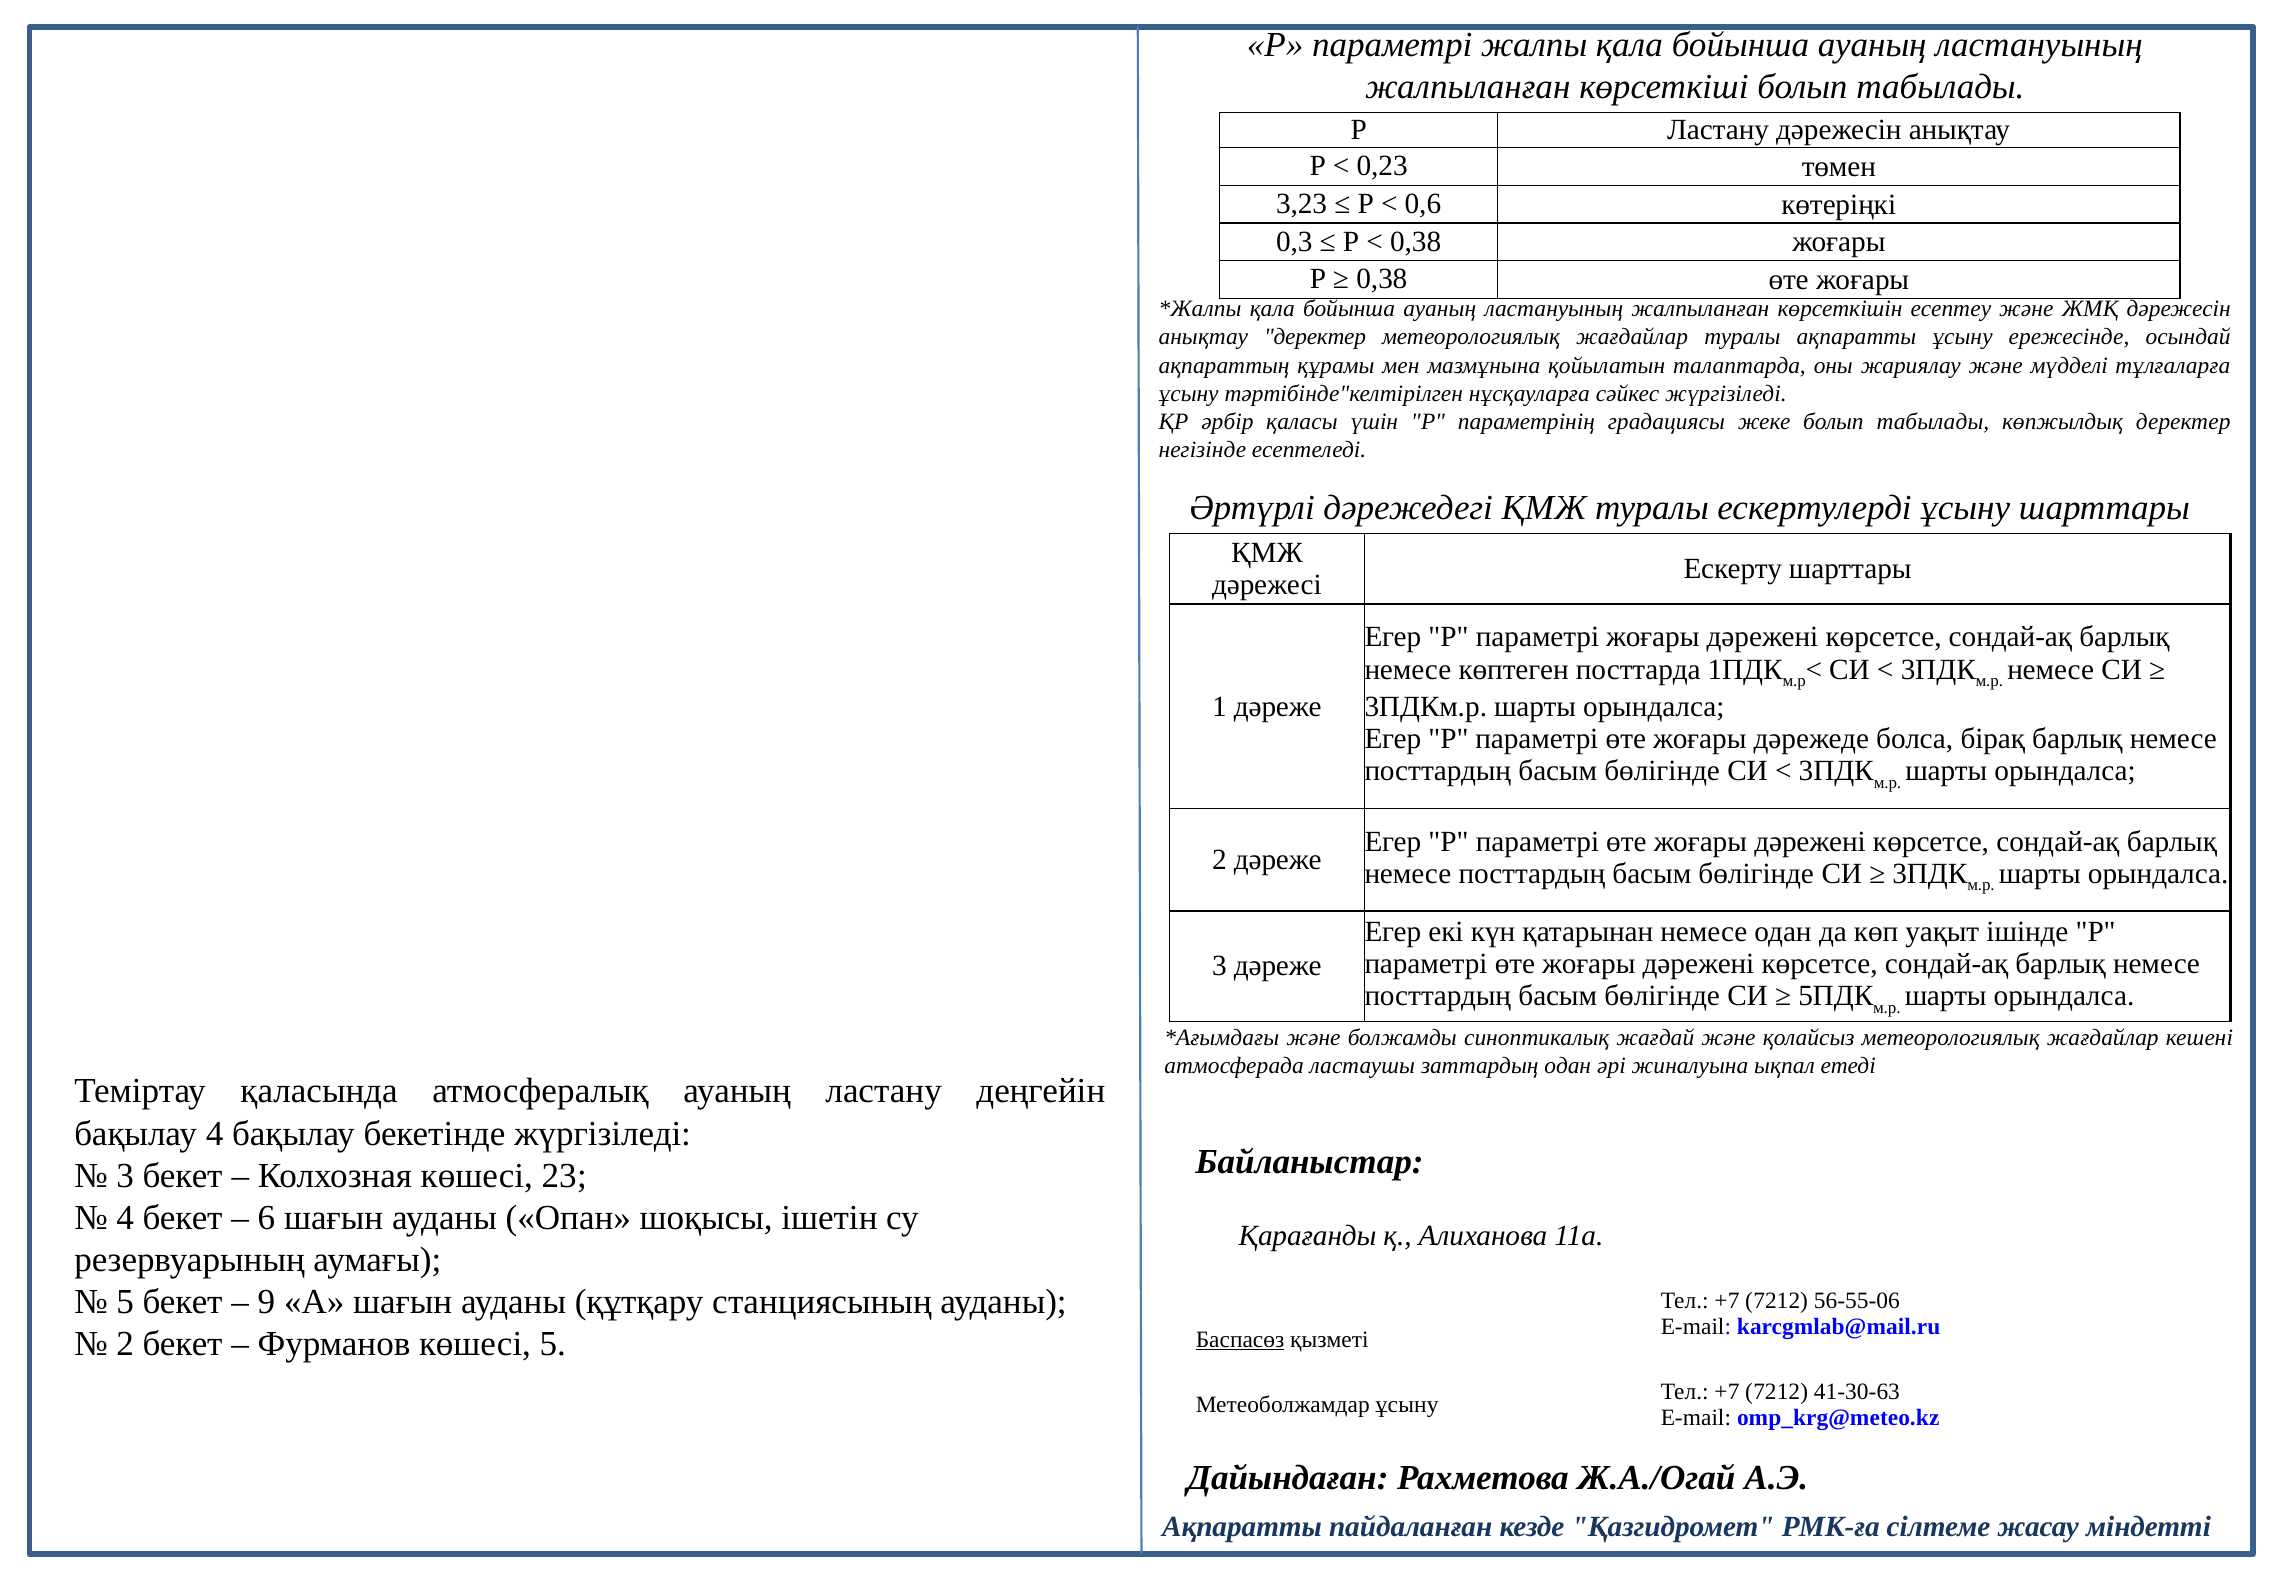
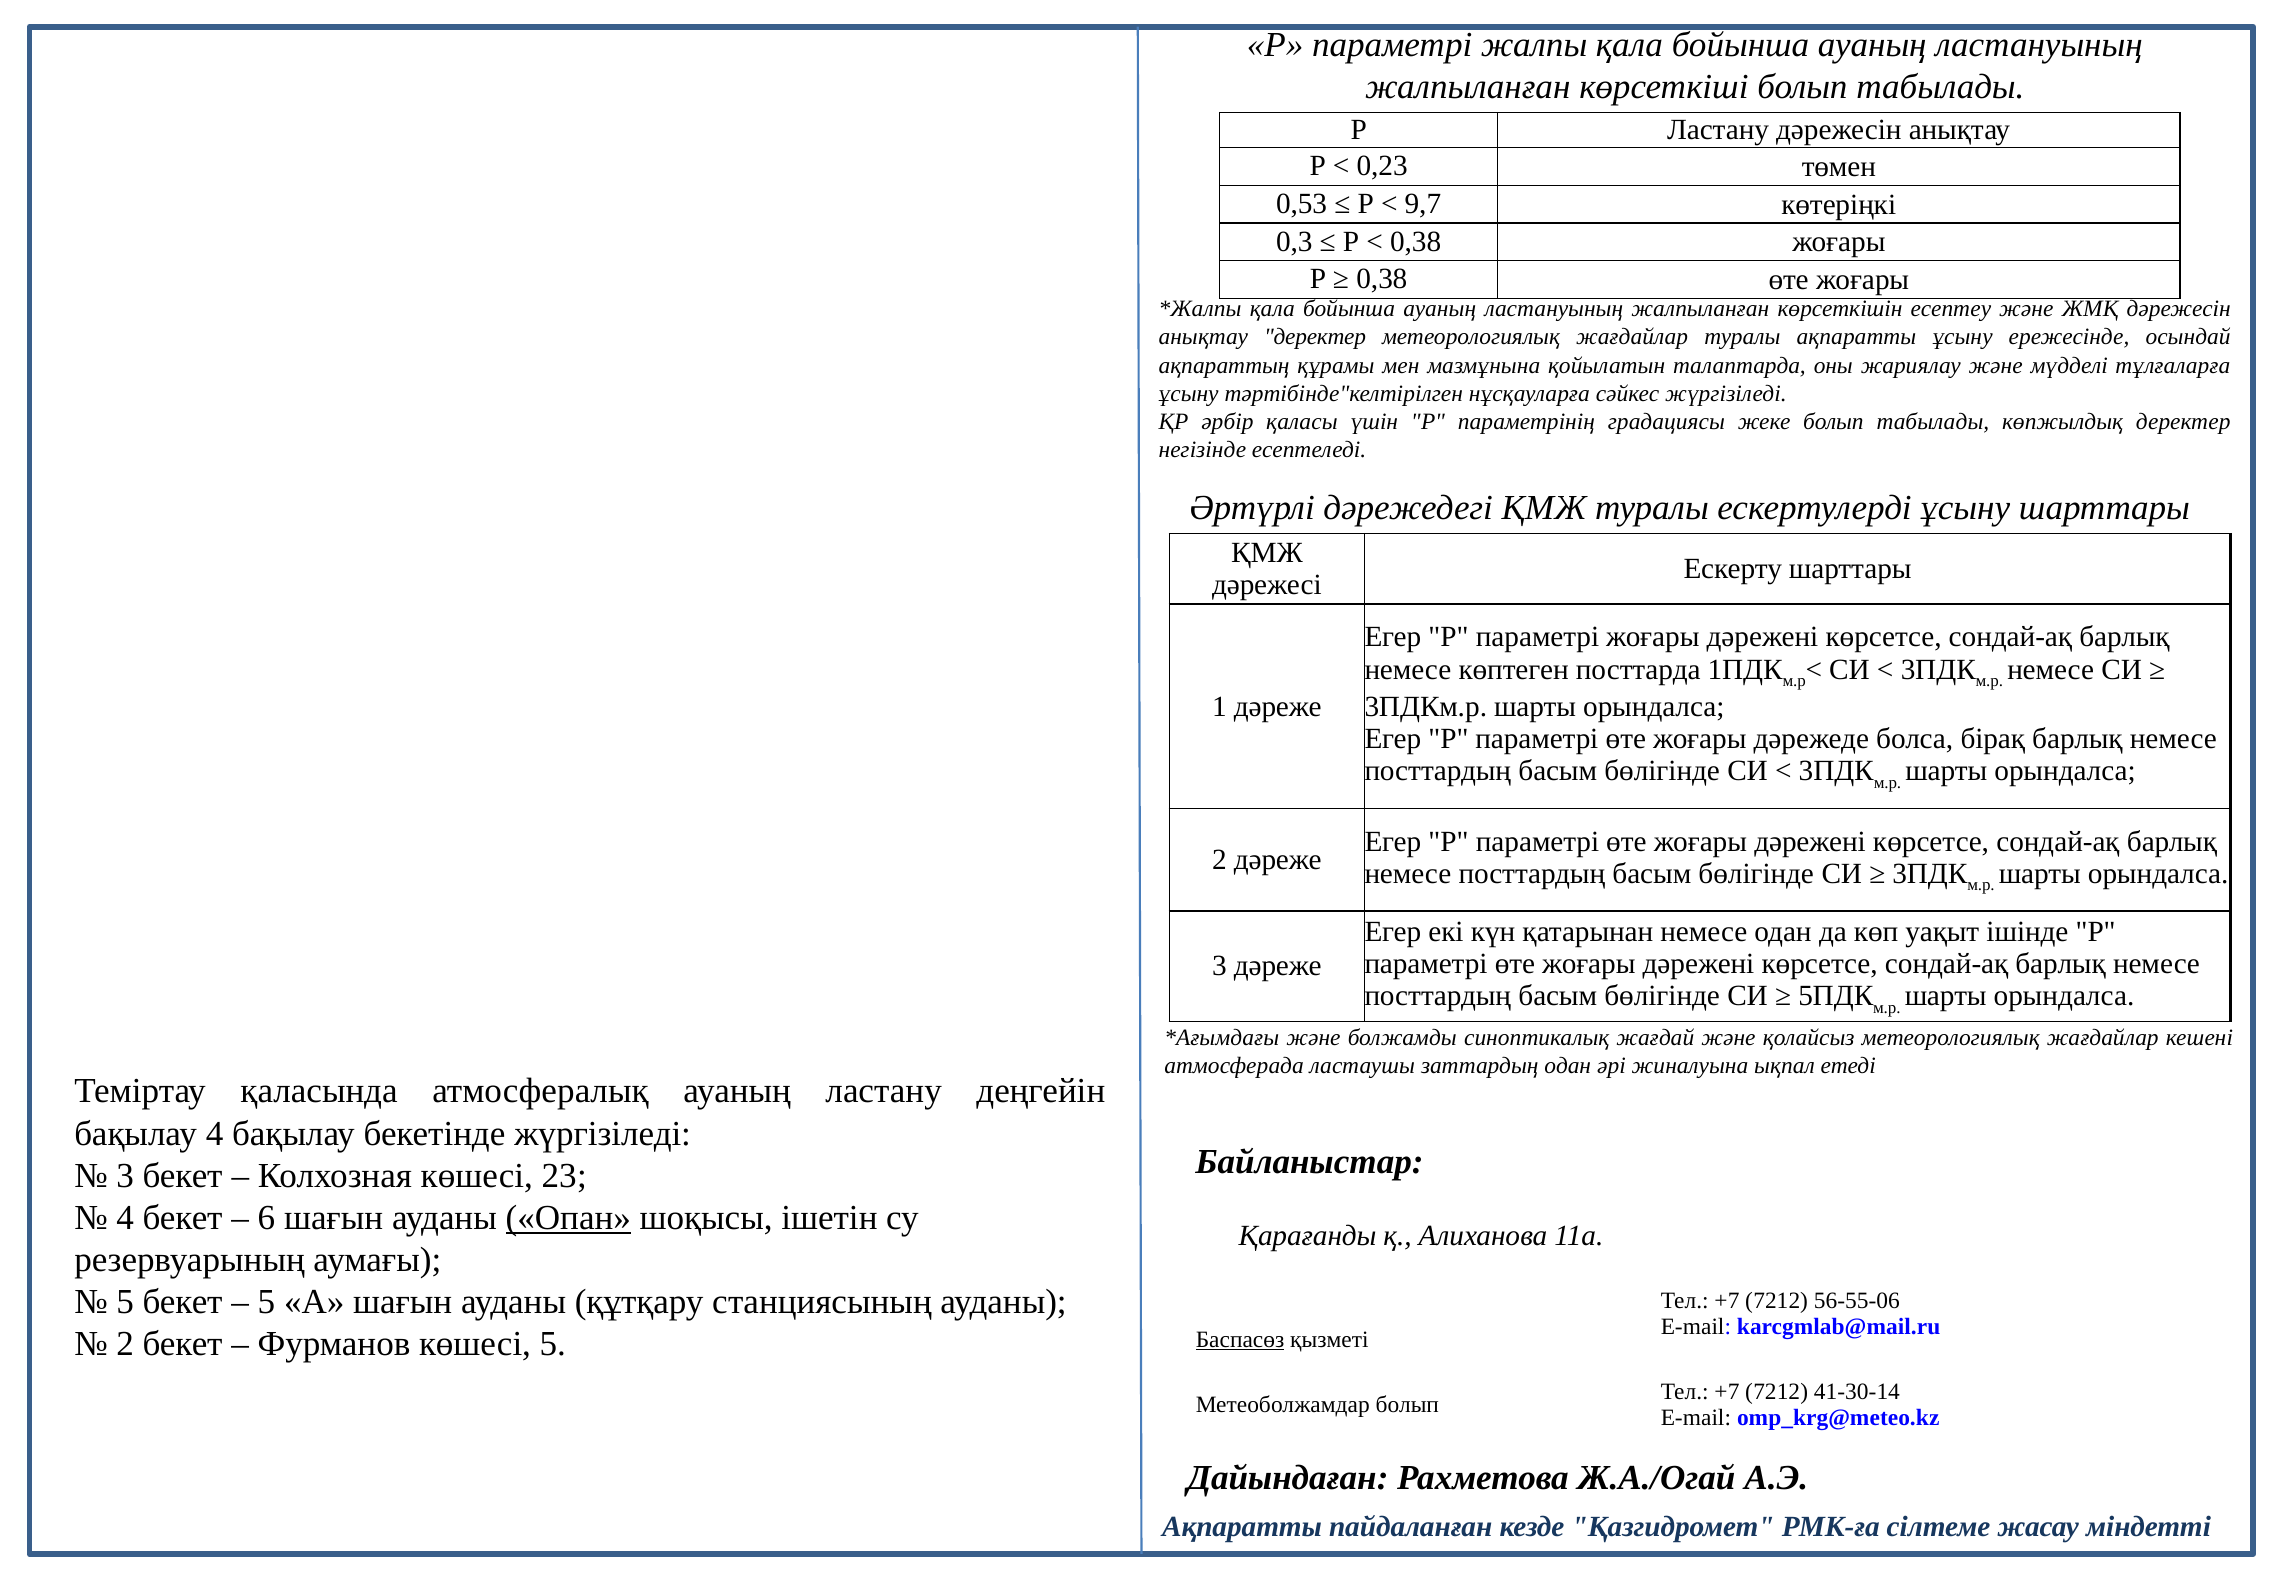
3,23: 3,23 -> 0,53 (1302, 204)
0,6: 0,6 -> 9,7 (1423, 204)
Опан underline: none -> present (568, 1217)
9: 9 -> 5 (266, 1302)
41-30-63: 41-30-63 -> 41-30-14 (1857, 1391)
Метеоболжамдар ұсыну: ұсыну -> болып (1407, 1404)
